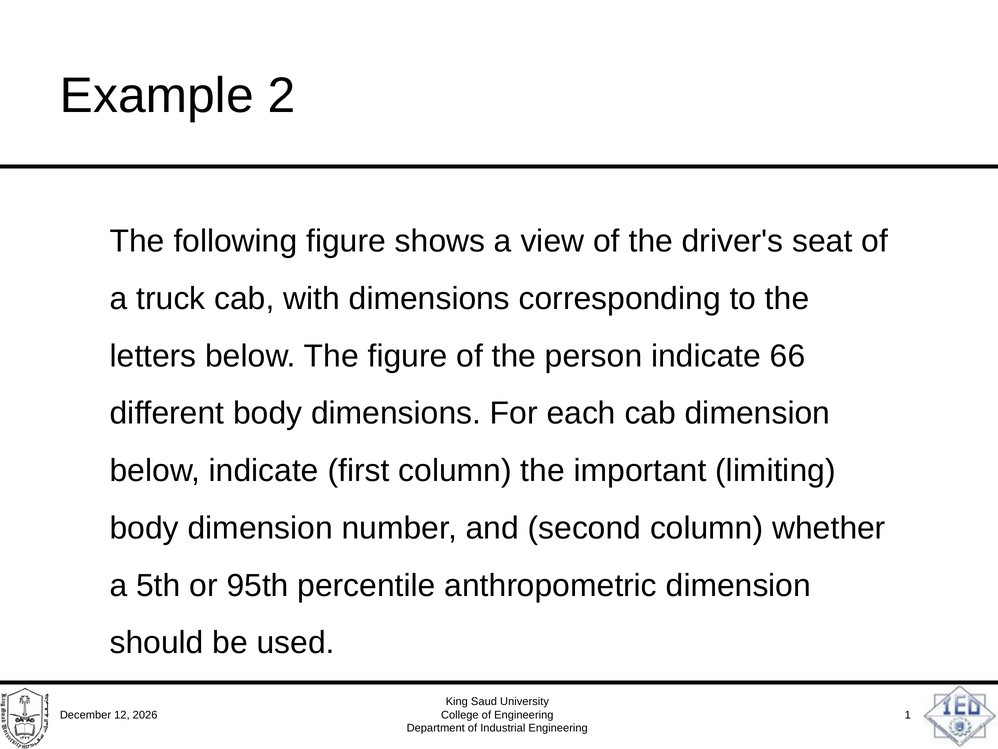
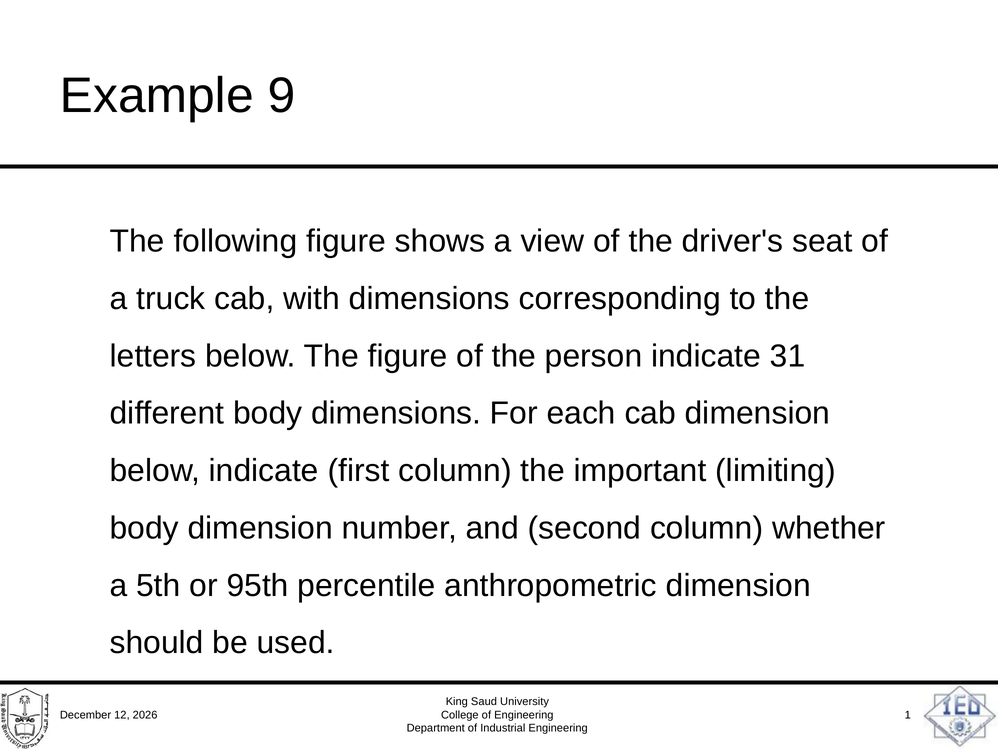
2: 2 -> 9 (281, 96)
66: 66 -> 31 (787, 356)
